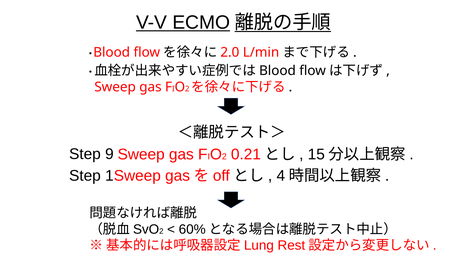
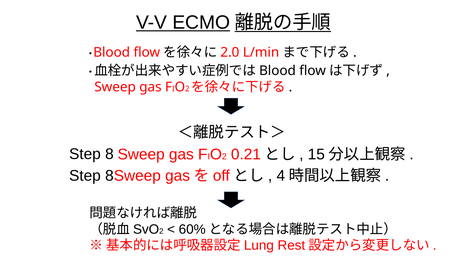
9: 9 -> 8 (109, 154)
1: 1 -> 8 (109, 176)
